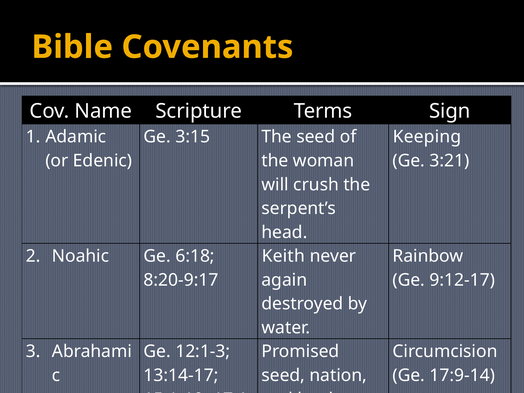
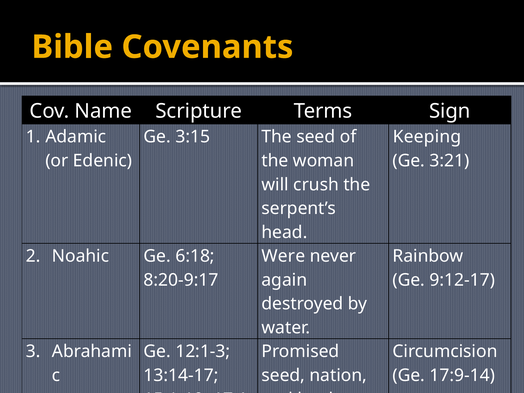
Keith: Keith -> Were (283, 256)
